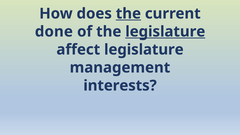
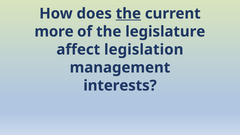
done: done -> more (54, 32)
legislature underline: present -> none (165, 32)
affect legislature: legislature -> legislation (144, 50)
